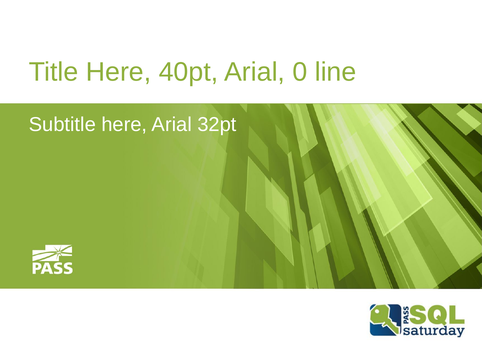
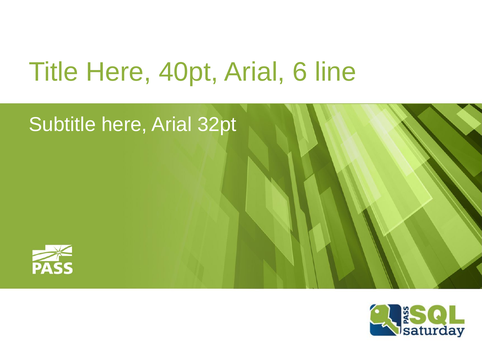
0: 0 -> 6 (300, 72)
